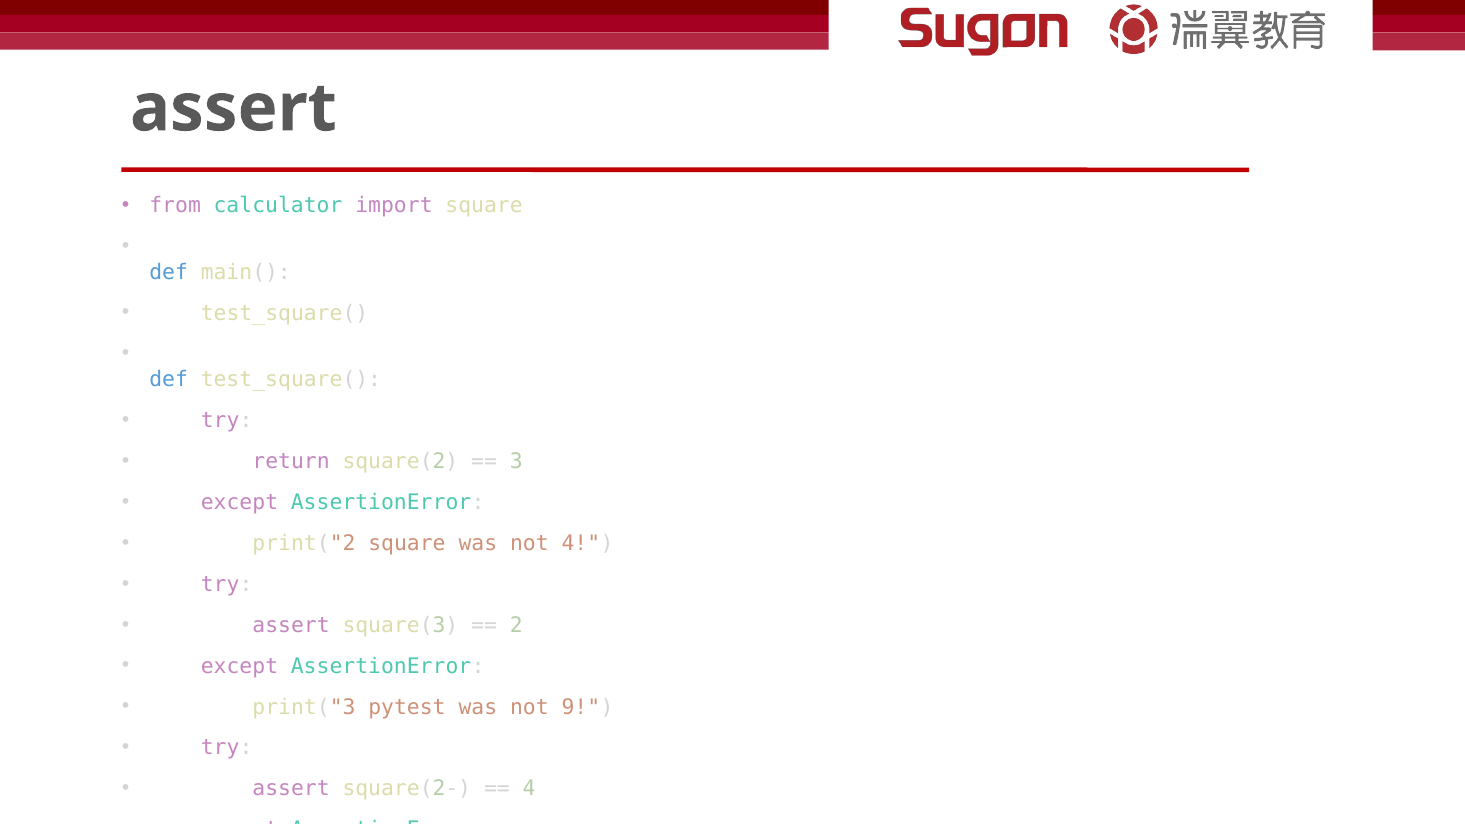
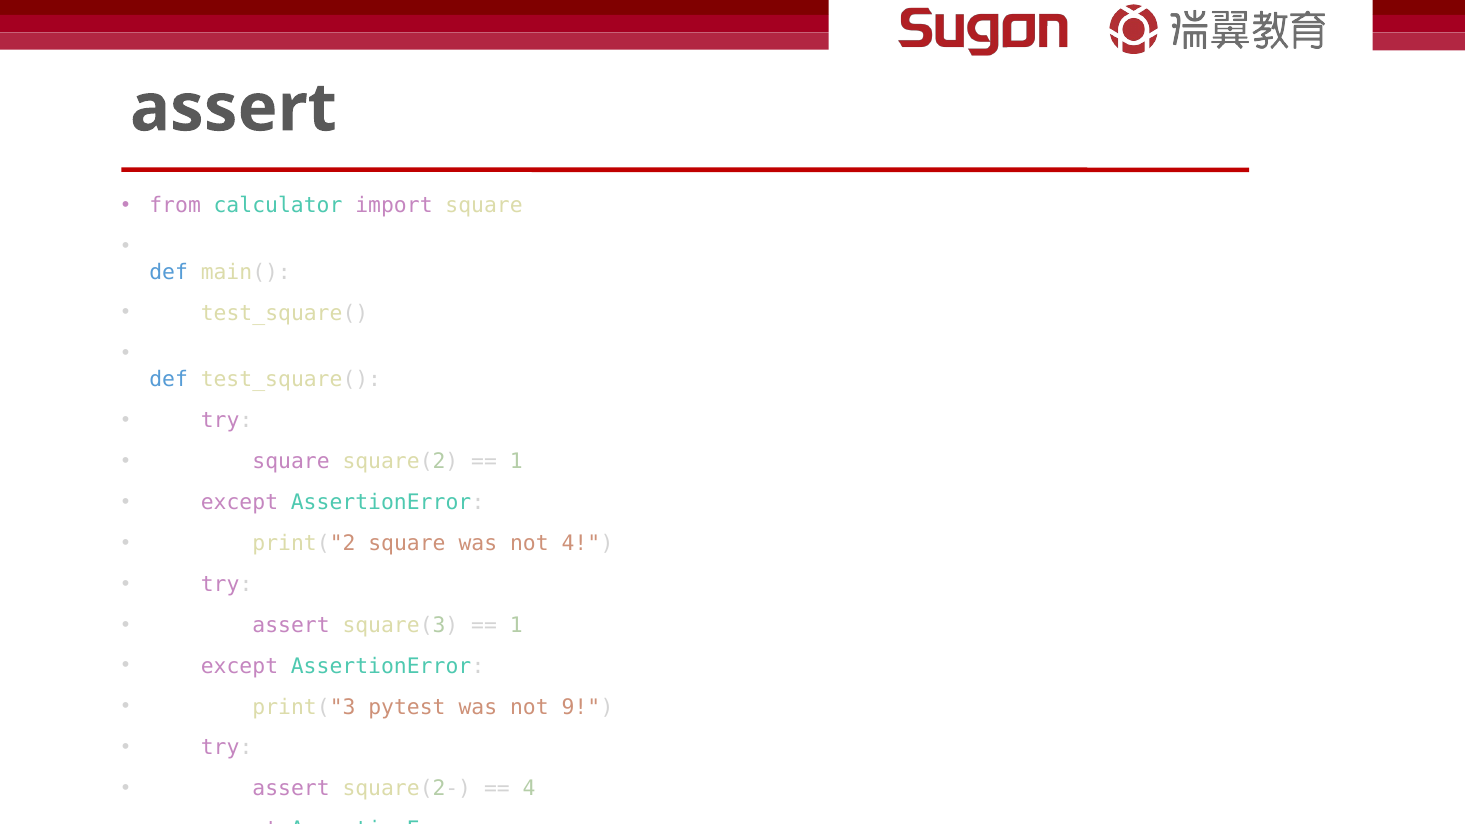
return: return -> square (291, 461)
3: 3 -> 1 (516, 461)
2: 2 -> 1 (516, 625)
